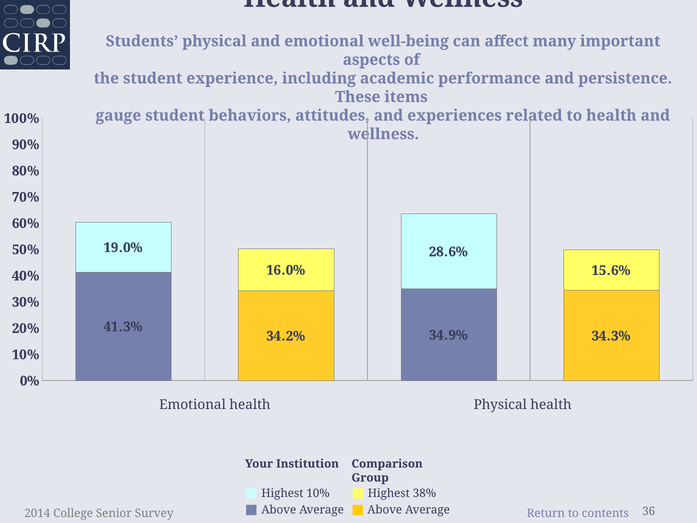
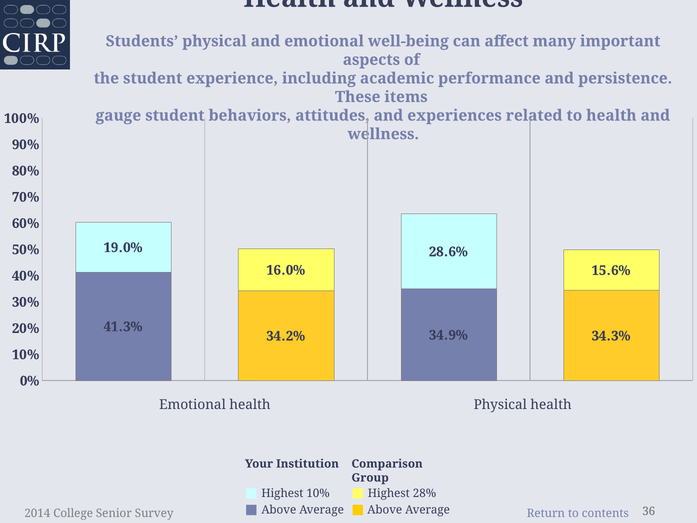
38%: 38% -> 28% (424, 493)
